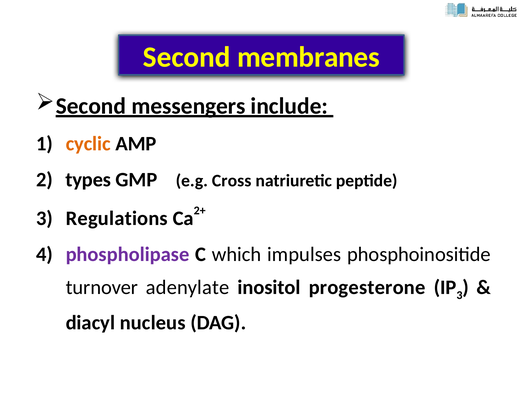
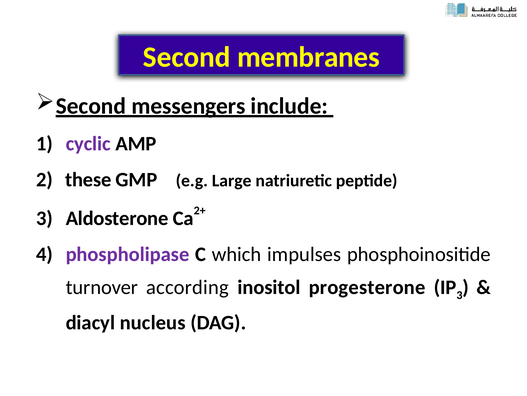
cyclic colour: orange -> purple (88, 143)
types: types -> these (88, 179)
Cross: Cross -> Large (232, 180)
Regulations: Regulations -> Aldosterone (117, 218)
adenylate: adenylate -> according (188, 287)
